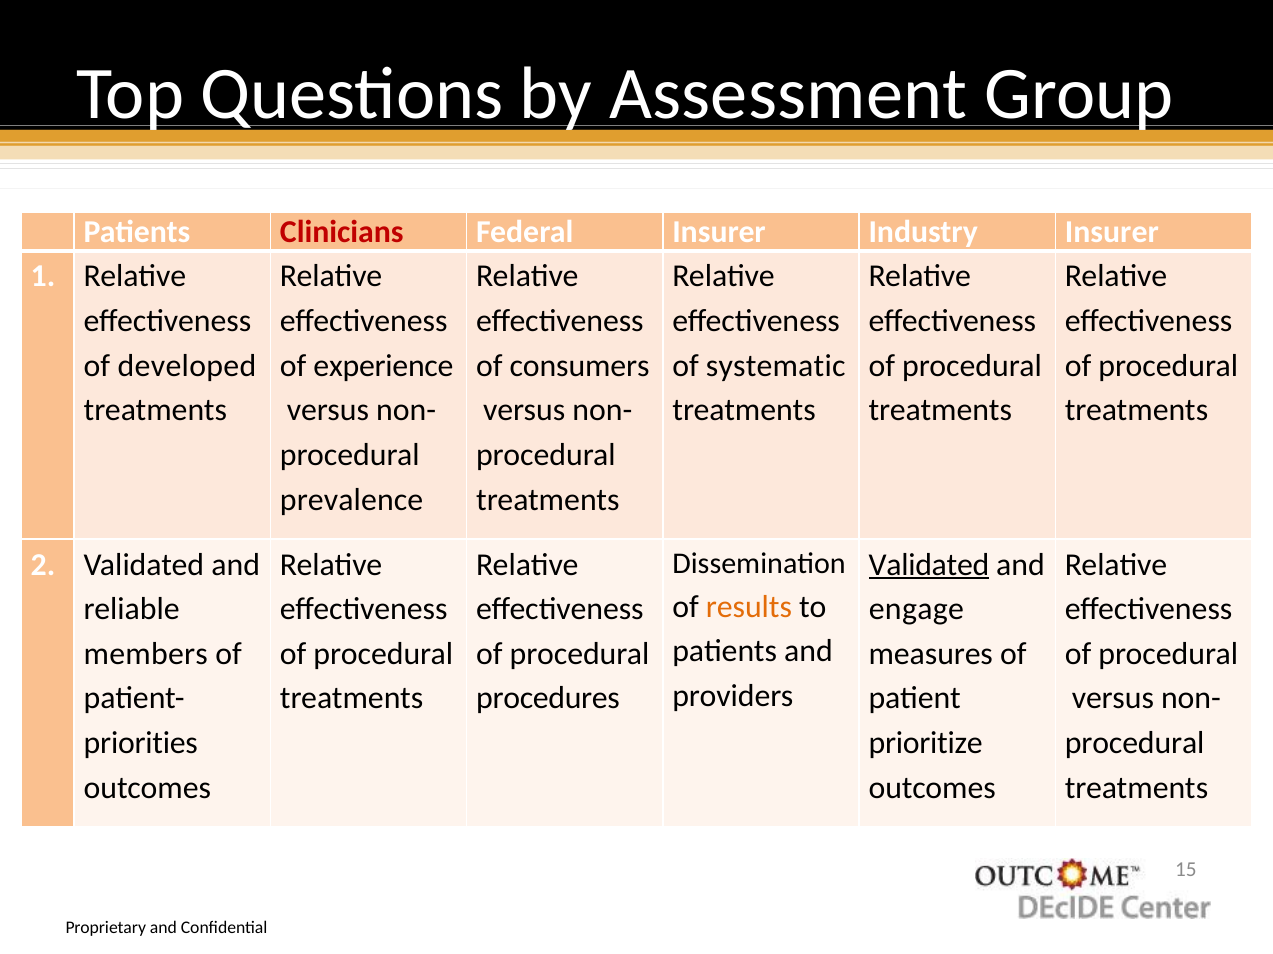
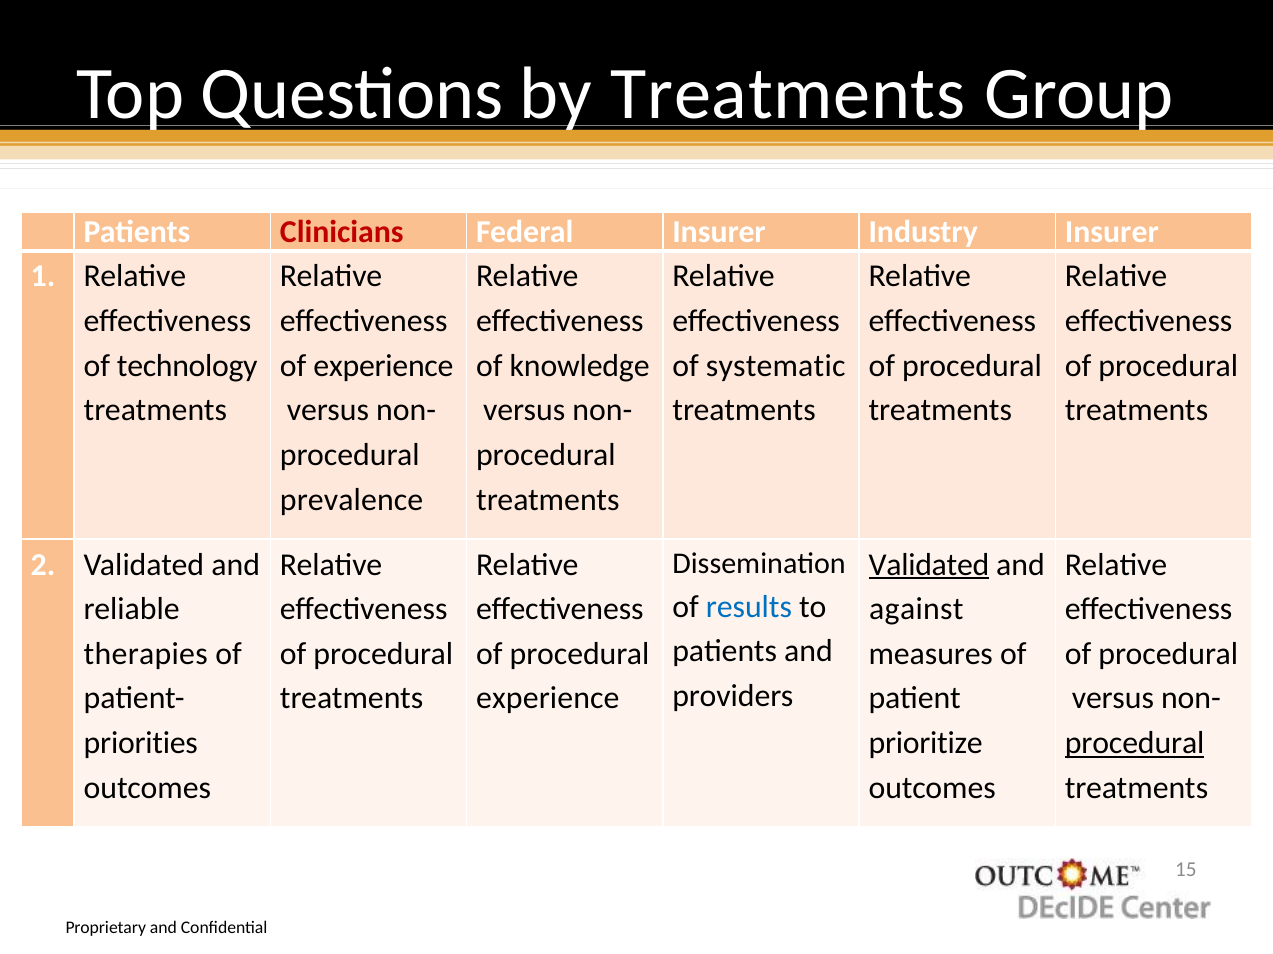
by Assessment: Assessment -> Treatments (788, 94)
developed: developed -> technology (187, 366)
consumers: consumers -> knowledge (580, 366)
results colour: orange -> blue (749, 607)
engage: engage -> against (916, 610)
members: members -> therapies (146, 654)
procedures: procedures -> experience (548, 699)
procedural underline: none -> present (1135, 744)
